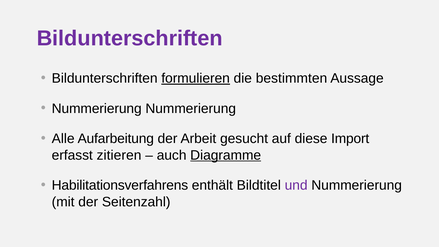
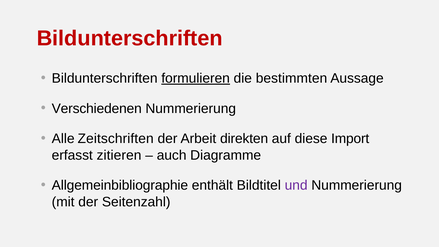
Bildunterschriften colour: purple -> red (130, 38)
Nummerierung: Nummerierung -> Verschiedenen (97, 108)
Aufarbeitung: Aufarbeitung -> Zeitschriften (116, 139)
gesucht: gesucht -> direkten (244, 139)
Diagramme underline: present -> none (226, 155)
Habilitationsverfahrens: Habilitationsverfahrens -> Allgemeinbibliographie (120, 185)
